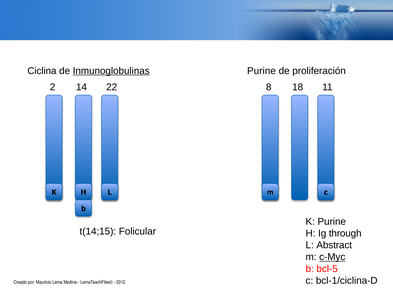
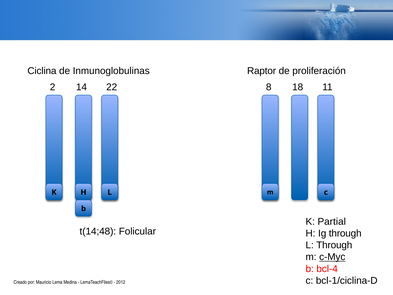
Inmunoglobulinas underline: present -> none (111, 71)
Purine: Purine -> Raptor (262, 71)
K Purine: Purine -> Partial (332, 221)
t(14;15: t(14;15 -> t(14;48 (98, 231)
L Abstract: Abstract -> Through (334, 245)
bcl-5: bcl-5 -> bcl-4 (327, 269)
